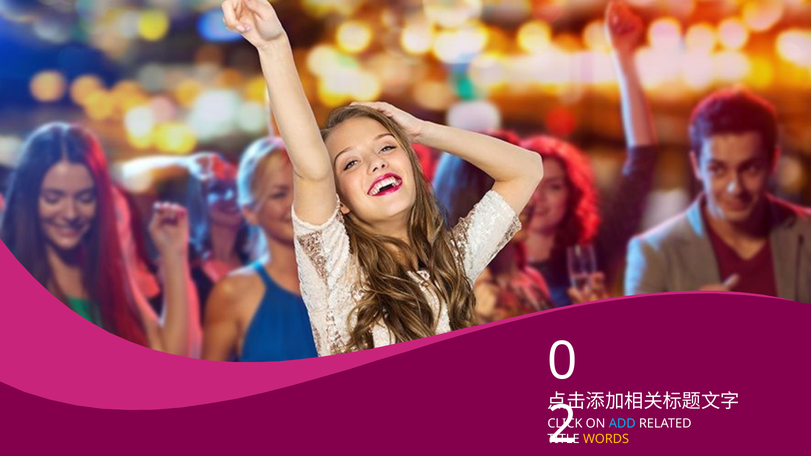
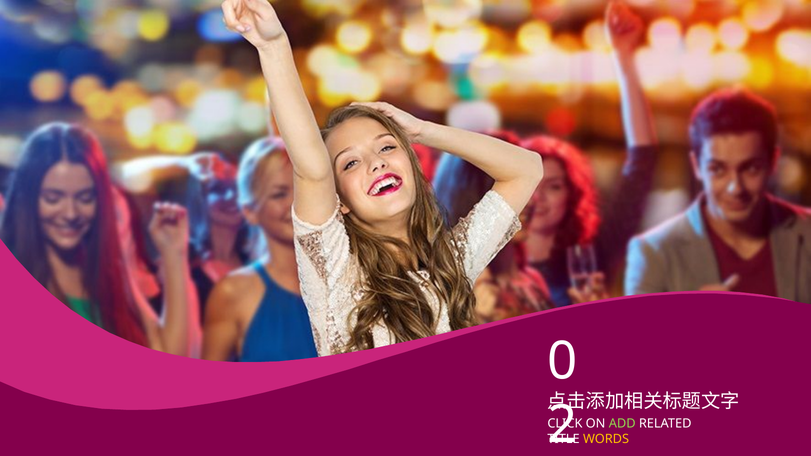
ADD colour: light blue -> light green (622, 424)
